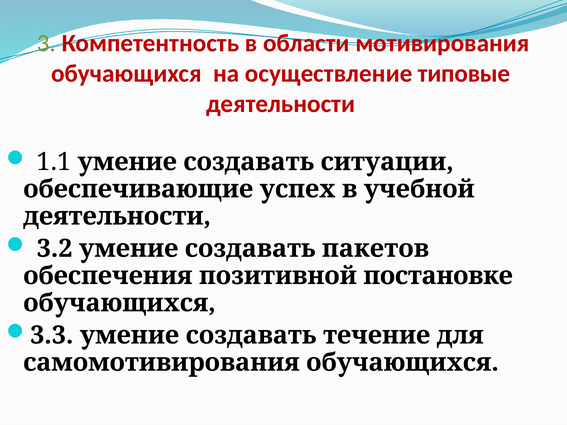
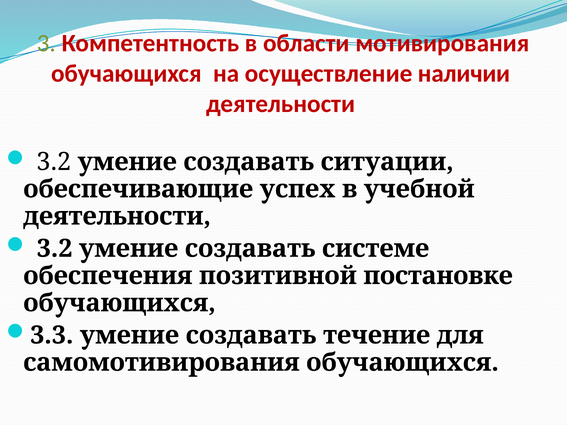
типовые: типовые -> наличии (464, 74)
1.1: 1.1 -> 3.2 (54, 162)
пакетов: пакетов -> системе (376, 249)
